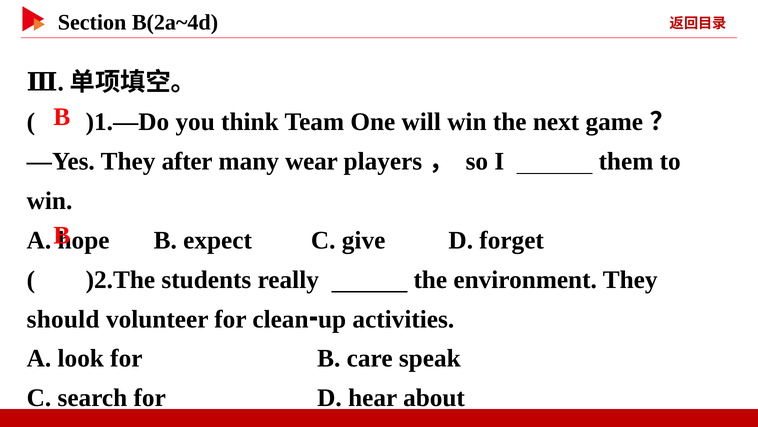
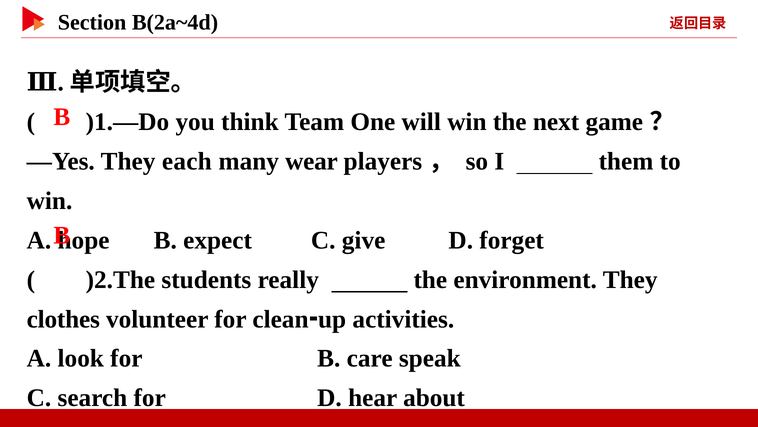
after: after -> each (187, 161)
should: should -> clothes (63, 319)
